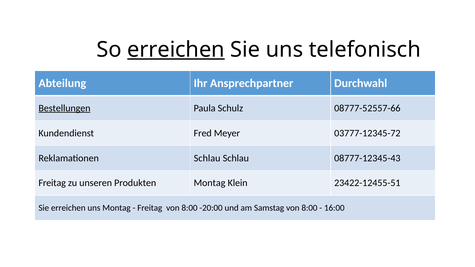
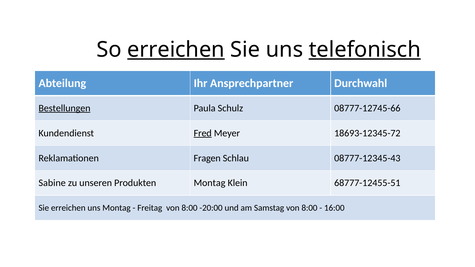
telefonisch underline: none -> present (365, 50)
08777-52557-66: 08777-52557-66 -> 08777-12745-66 (367, 108)
Fred underline: none -> present (203, 133)
03777-12345-72: 03777-12345-72 -> 18693-12345-72 (367, 133)
Reklamationen Schlau: Schlau -> Fragen (207, 158)
Freitag: Freitag -> Sabine (52, 183)
23422-12455-51: 23422-12455-51 -> 68777-12455-51 (367, 183)
